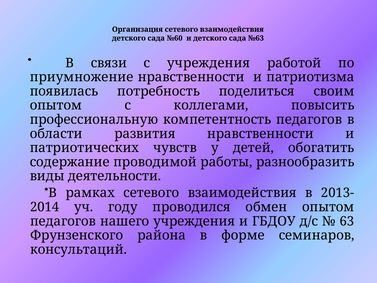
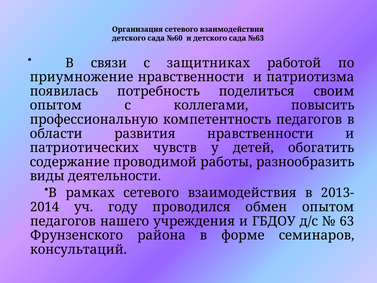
с учреждения: учреждения -> защитниках (209, 63)
